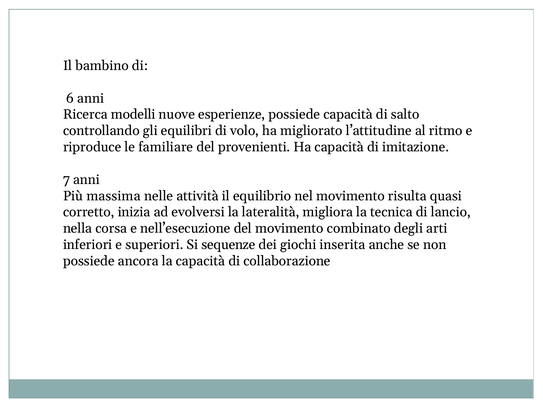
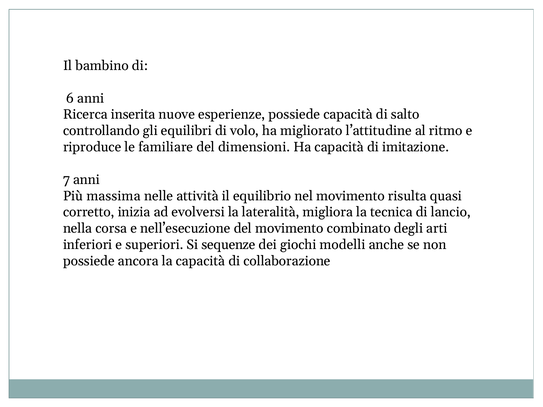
modelli: modelli -> inserita (133, 115)
provenienti: provenienti -> dimensioni (254, 147)
inserita: inserita -> modelli (342, 245)
